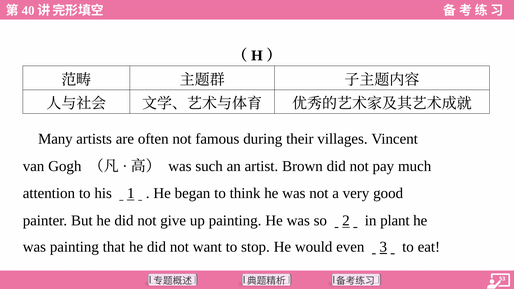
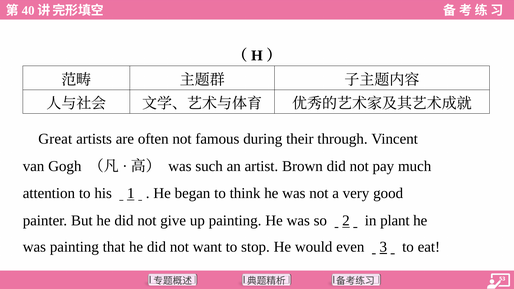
Many: Many -> Great (55, 139)
villages: villages -> through (343, 139)
